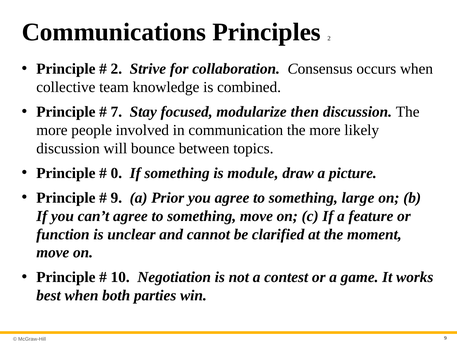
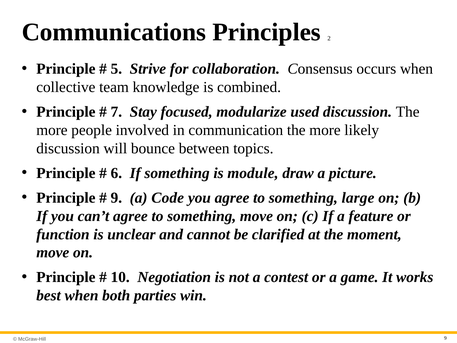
2: 2 -> 5 (116, 69)
then: then -> used (305, 112)
0: 0 -> 6 (116, 173)
Prior: Prior -> Code (168, 198)
